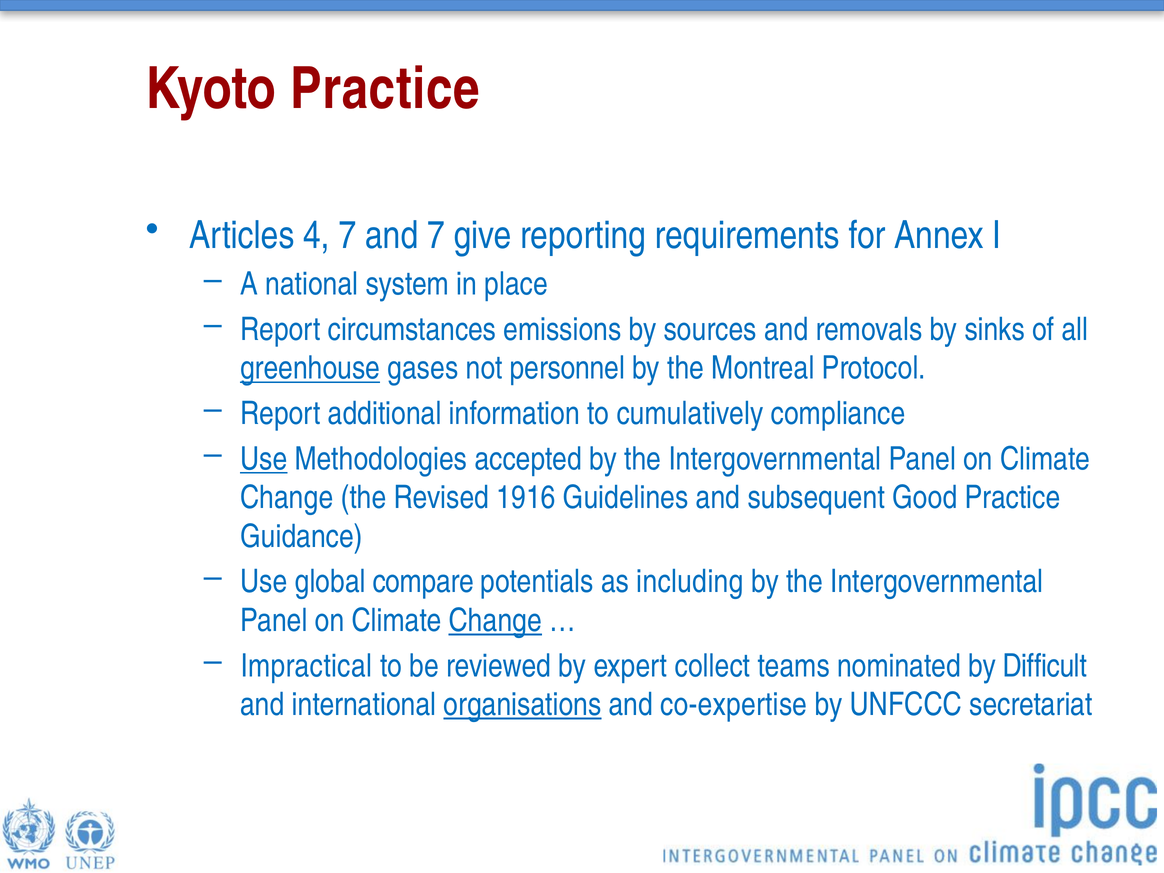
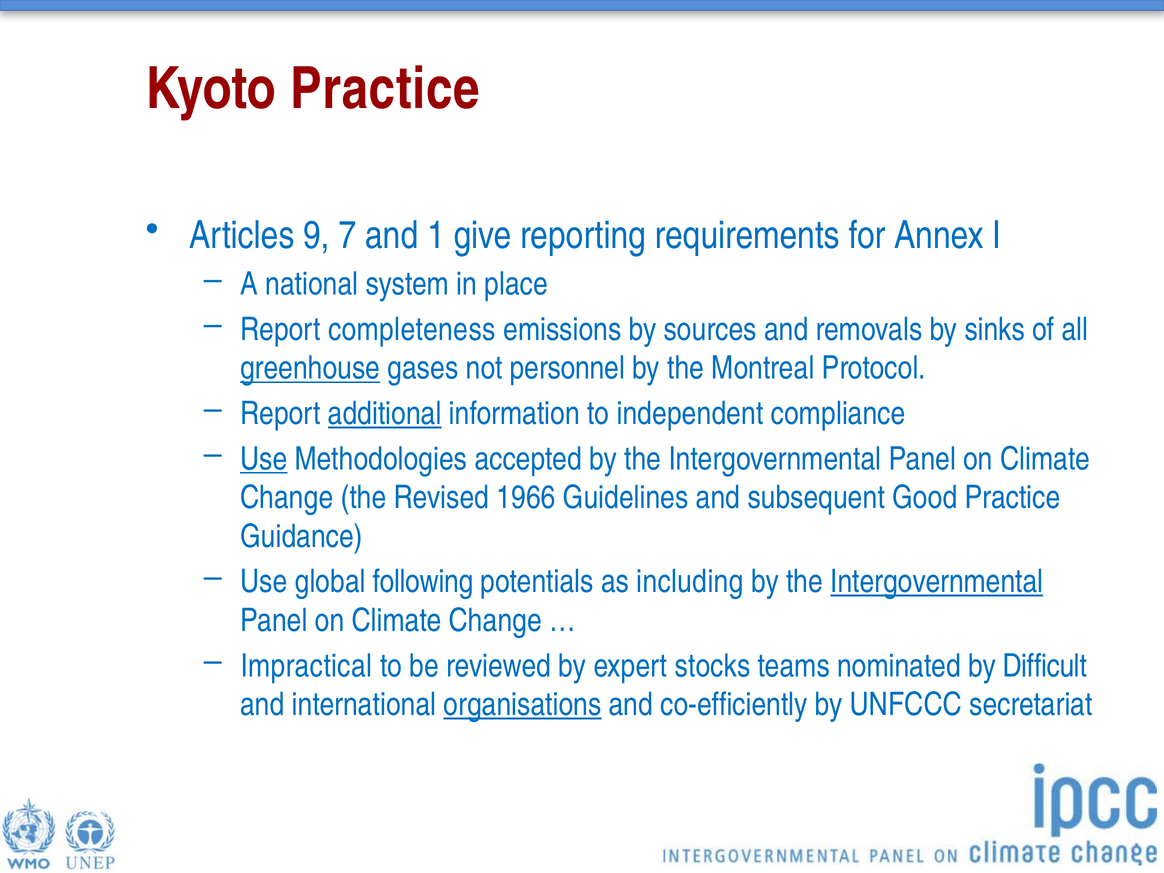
4: 4 -> 9 (317, 236)
and 7: 7 -> 1 (436, 236)
circumstances: circumstances -> completeness (412, 329)
additional underline: none -> present (385, 414)
cumulatively: cumulatively -> independent (690, 414)
1916: 1916 -> 1966 (526, 498)
compare: compare -> following (423, 582)
Intergovernmental underline: none -> present (937, 582)
Change underline: present -> none (495, 621)
collect: collect -> stocks (713, 666)
co-expertise: co-expertise -> co-efficiently (734, 705)
